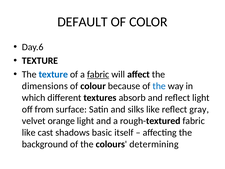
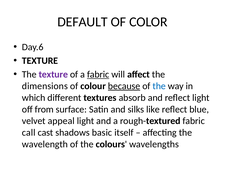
texture colour: blue -> purple (53, 74)
because underline: none -> present (124, 86)
gray: gray -> blue (199, 109)
orange: orange -> appeal (61, 121)
like: like -> call (29, 132)
background: background -> wavelength (45, 144)
determining: determining -> wavelengths (154, 144)
